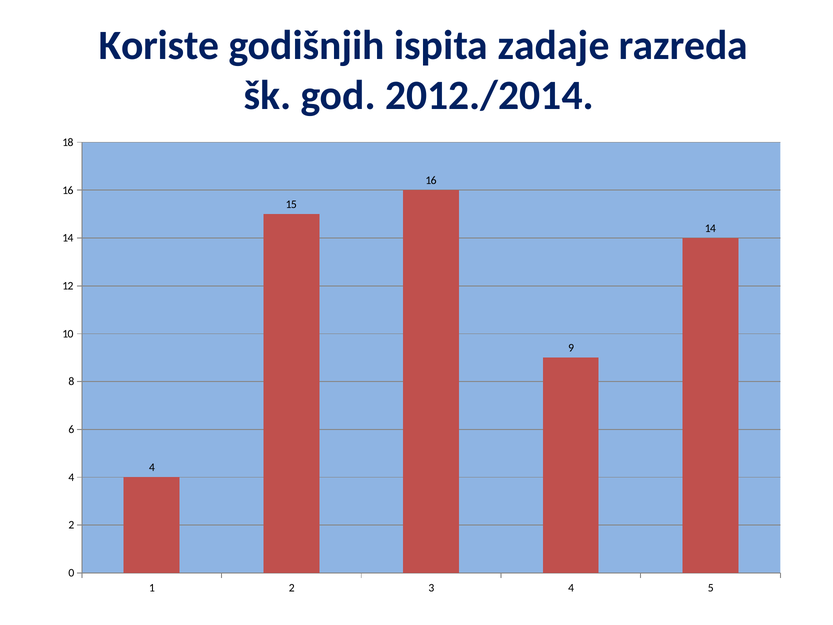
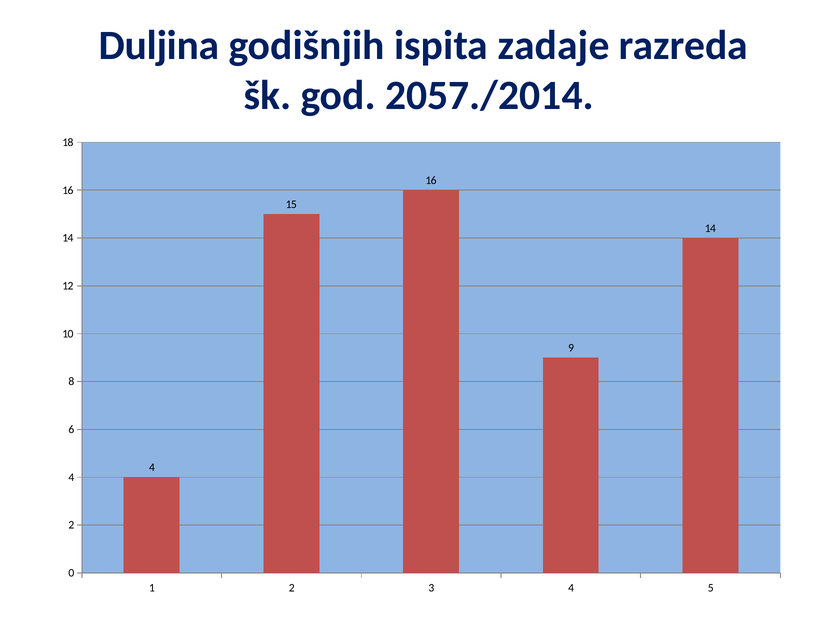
Koriste: Koriste -> Duljina (159, 46)
2012./2014: 2012./2014 -> 2057./2014 (489, 95)
